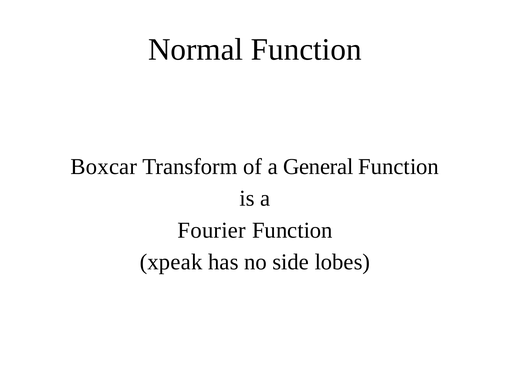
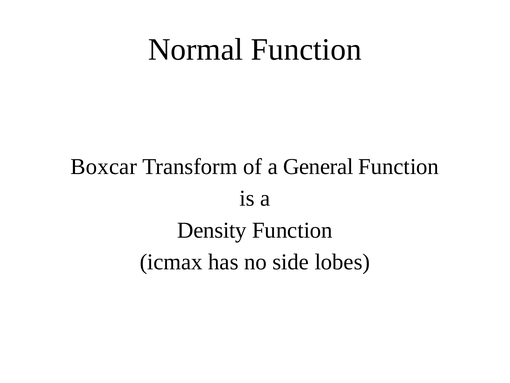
Fourier: Fourier -> Density (212, 230)
xpeak: xpeak -> icmax (171, 262)
